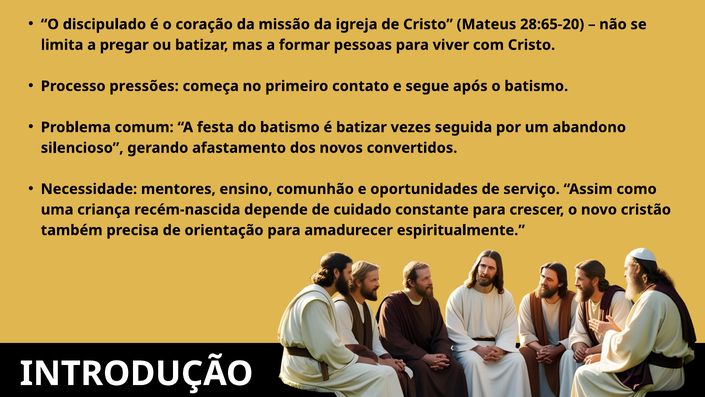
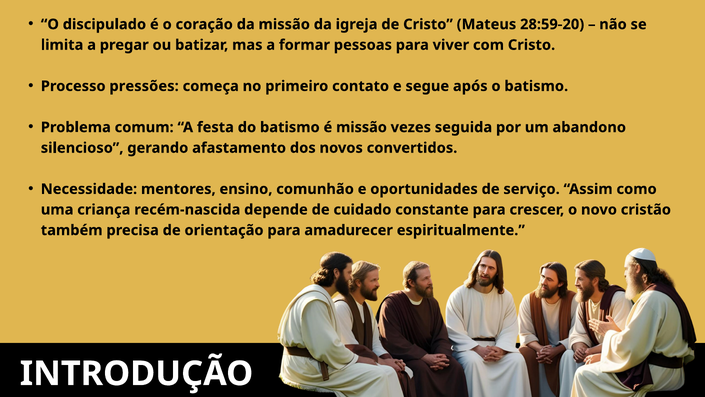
28:65-20: 28:65-20 -> 28:59-20 (552, 24)
é batizar: batizar -> missão (361, 127)
